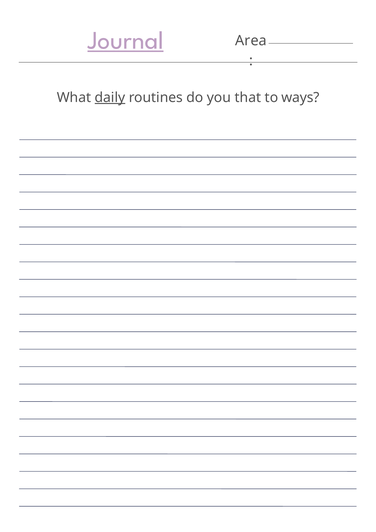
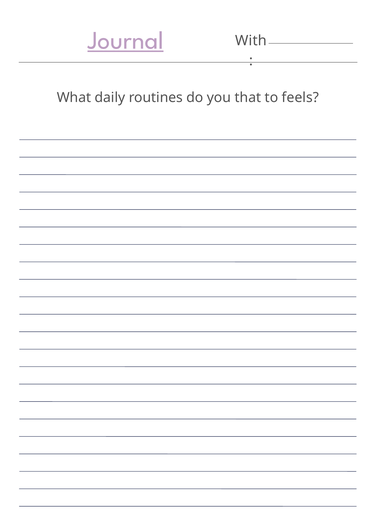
Area: Area -> With (251, 41)
daily underline: present -> none (110, 98)
ways: ways -> feels (300, 98)
